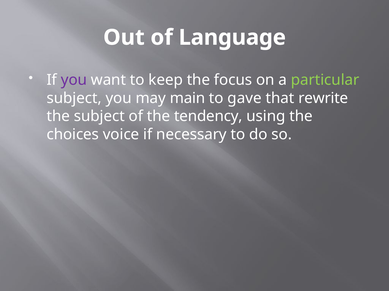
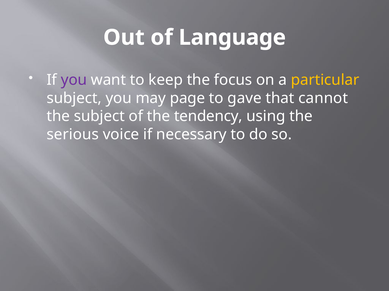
particular colour: light green -> yellow (325, 80)
main: main -> page (187, 98)
rewrite: rewrite -> cannot (323, 98)
choices: choices -> serious (73, 135)
